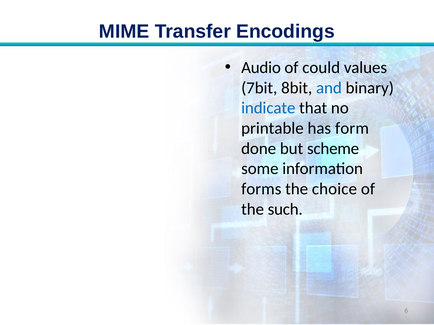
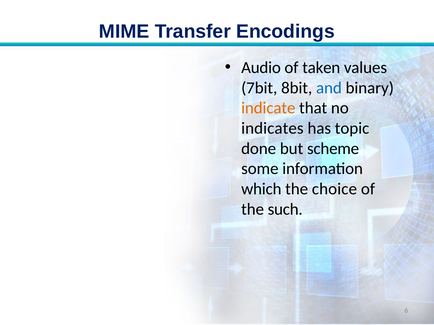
could: could -> taken (321, 68)
indicate colour: blue -> orange (268, 108)
printable: printable -> indicates (272, 128)
form: form -> topic (352, 128)
forms: forms -> which (261, 189)
